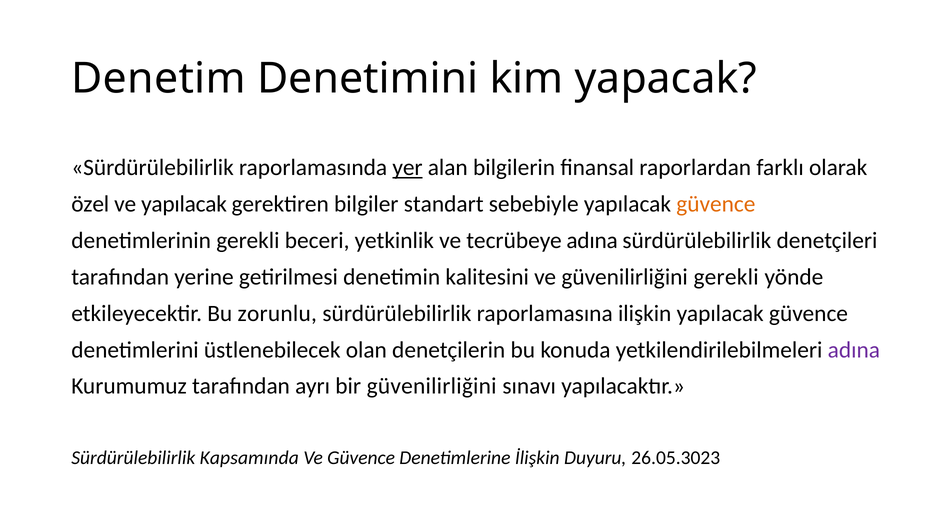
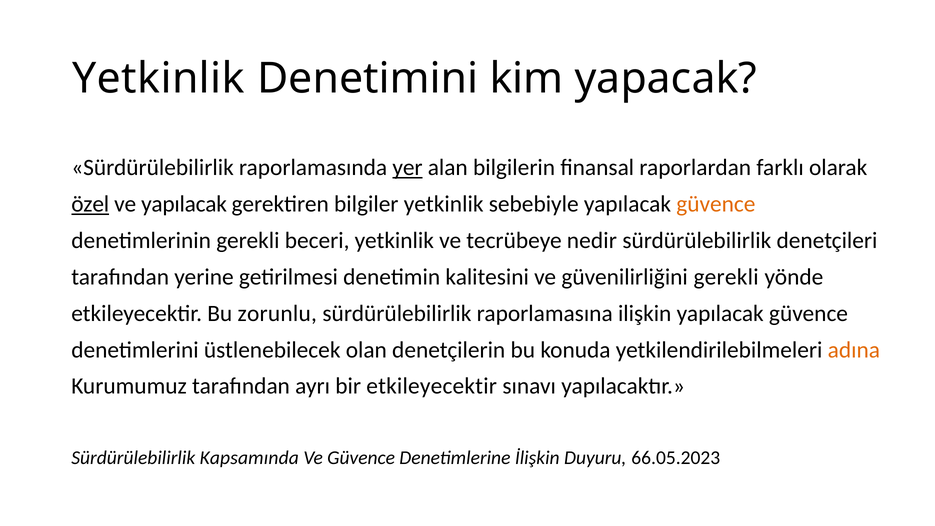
Denetim: Denetim -> Yetkinlik (158, 79)
özel underline: none -> present (90, 204)
bilgiler standart: standart -> yetkinlik (444, 204)
tecrübeye adına: adına -> nedir (592, 240)
adına colour: purple -> orange (854, 350)
bir güvenilirliğini: güvenilirliğini -> etkileyecektir (432, 386)
26.05.3023: 26.05.3023 -> 66.05.2023 (676, 458)
